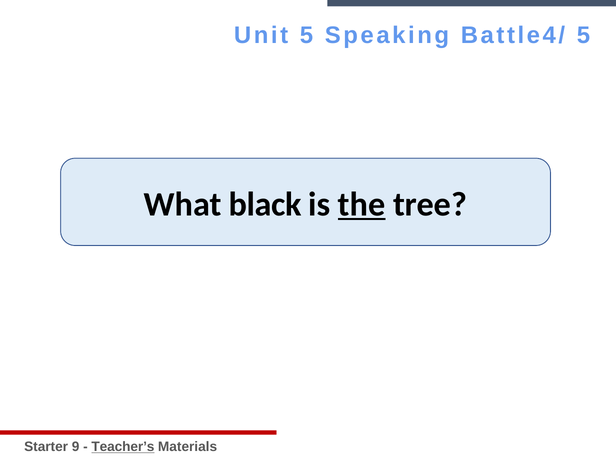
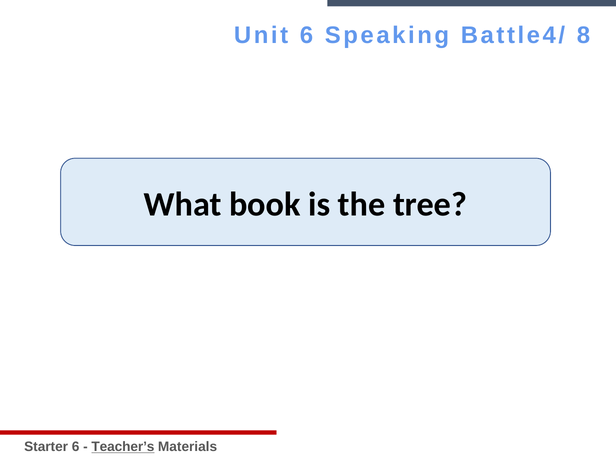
Unit 5: 5 -> 6 (306, 35)
Battle4/ 5: 5 -> 8 (583, 35)
black: black -> book (265, 204)
the underline: present -> none (362, 204)
Starter 9: 9 -> 6 (76, 447)
